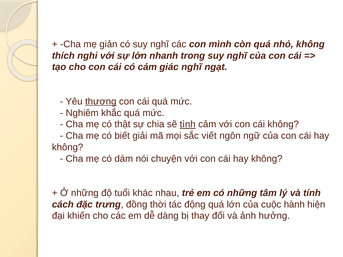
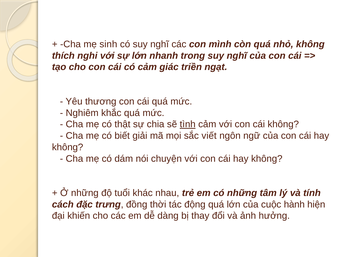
giản: giản -> sinh (108, 44)
giác nghĩ: nghĩ -> triền (192, 67)
thương underline: present -> none (101, 102)
